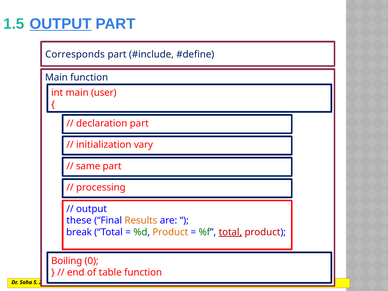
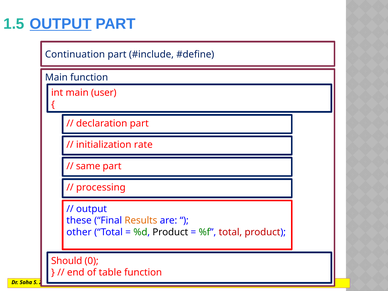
Corresponds: Corresponds -> Continuation (75, 54)
vary: vary -> rate (143, 145)
break: break -> other (79, 232)
Product colour: orange -> black (170, 232)
total underline: present -> none (230, 232)
Boiling: Boiling -> Should (67, 261)
